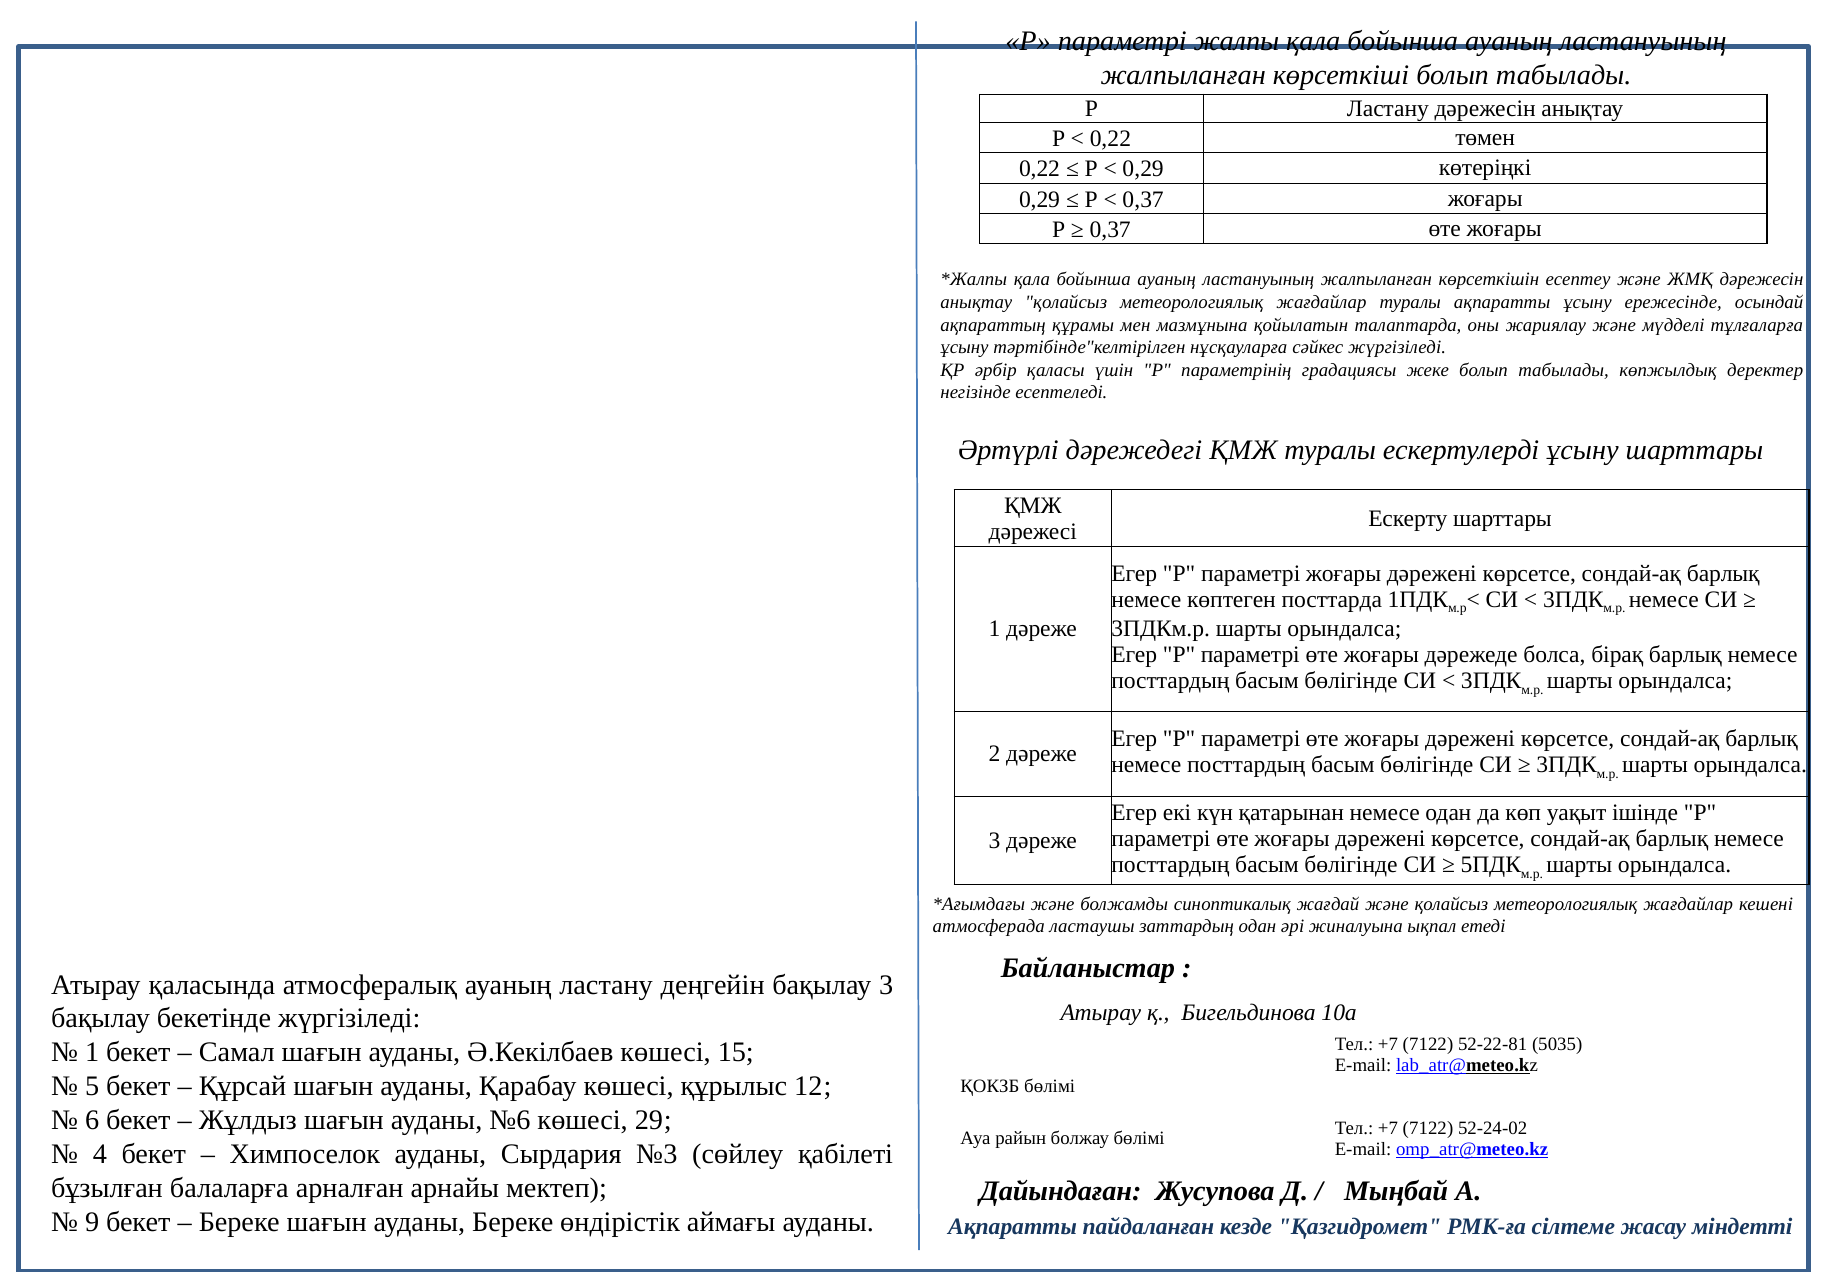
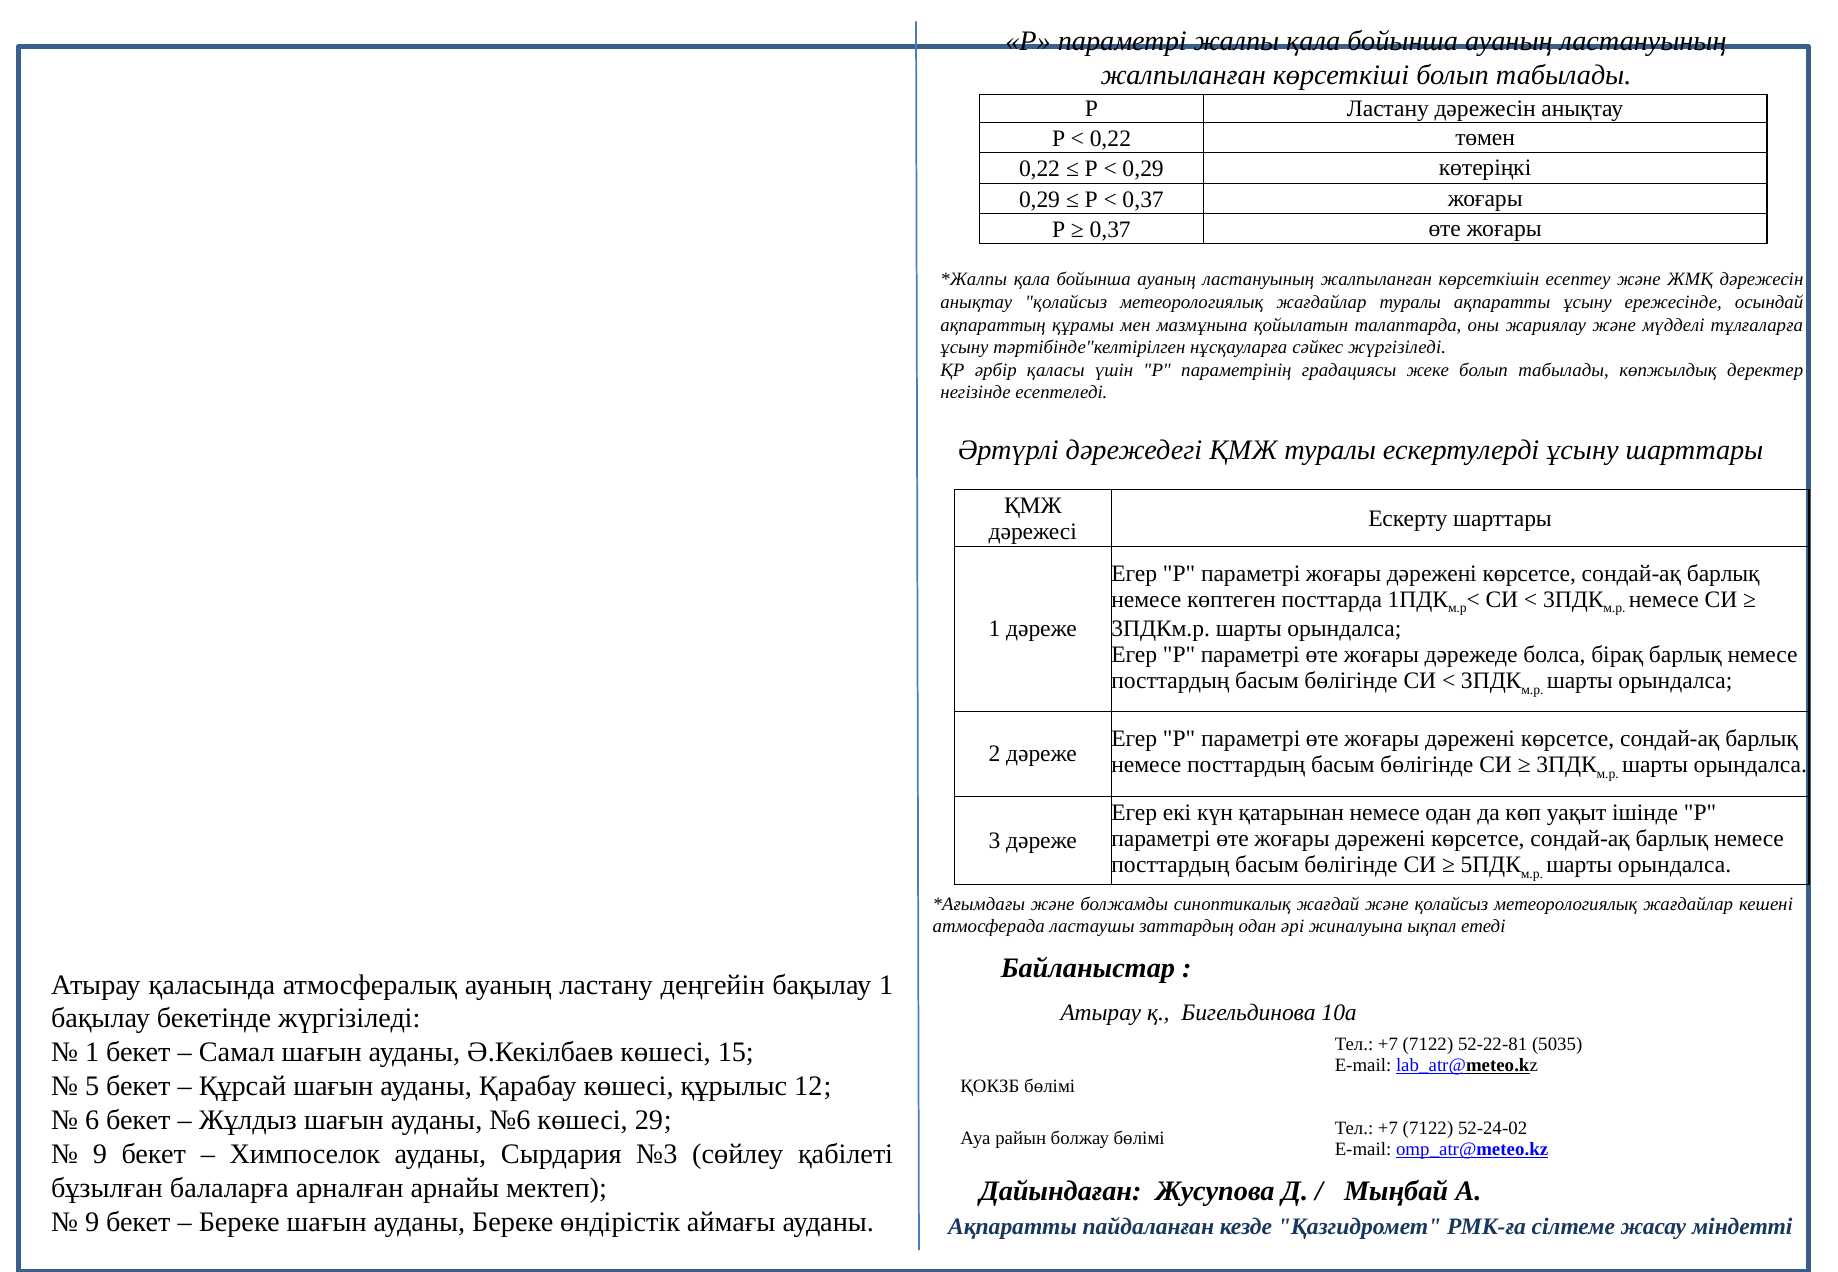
бақылау 3: 3 -> 1 (886, 985)
4: 4 -> 9 (100, 1155)
